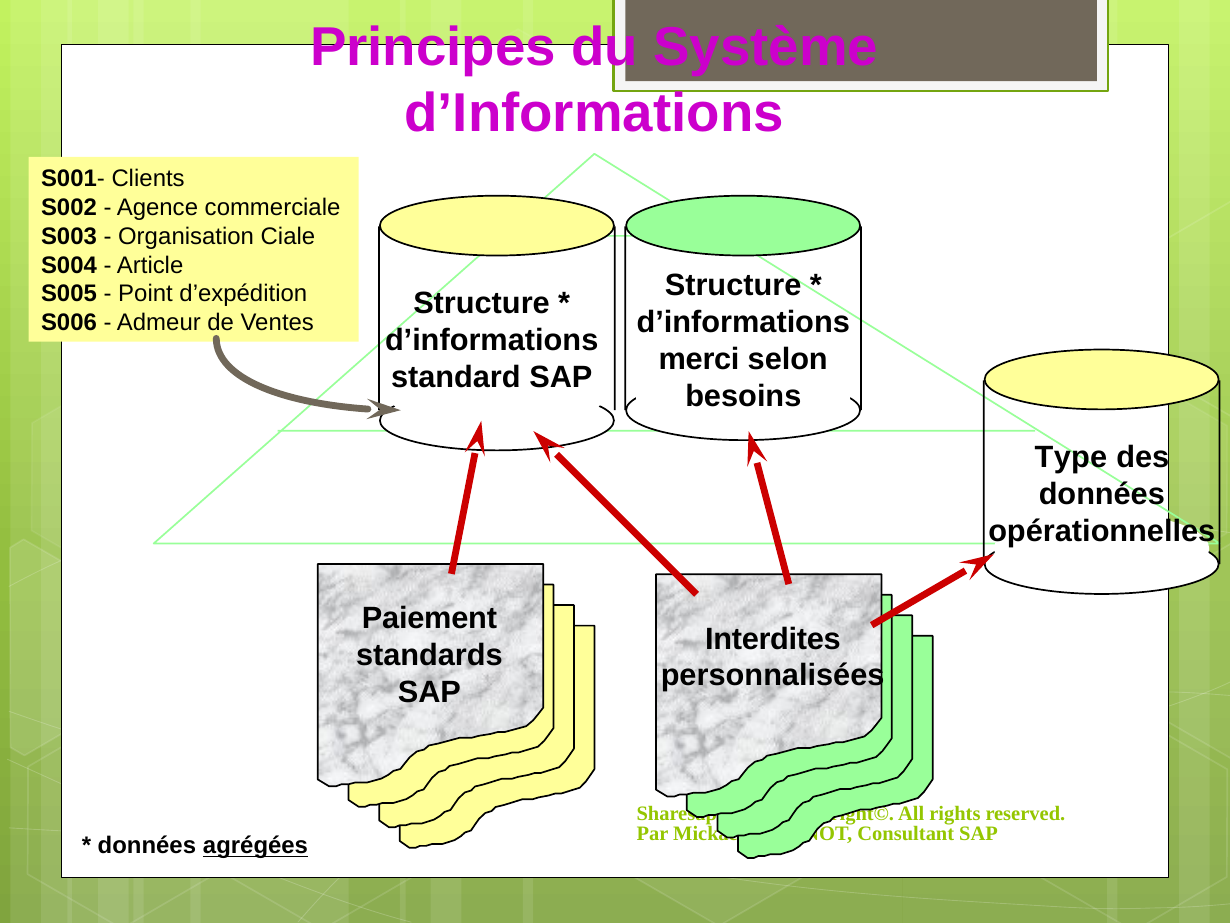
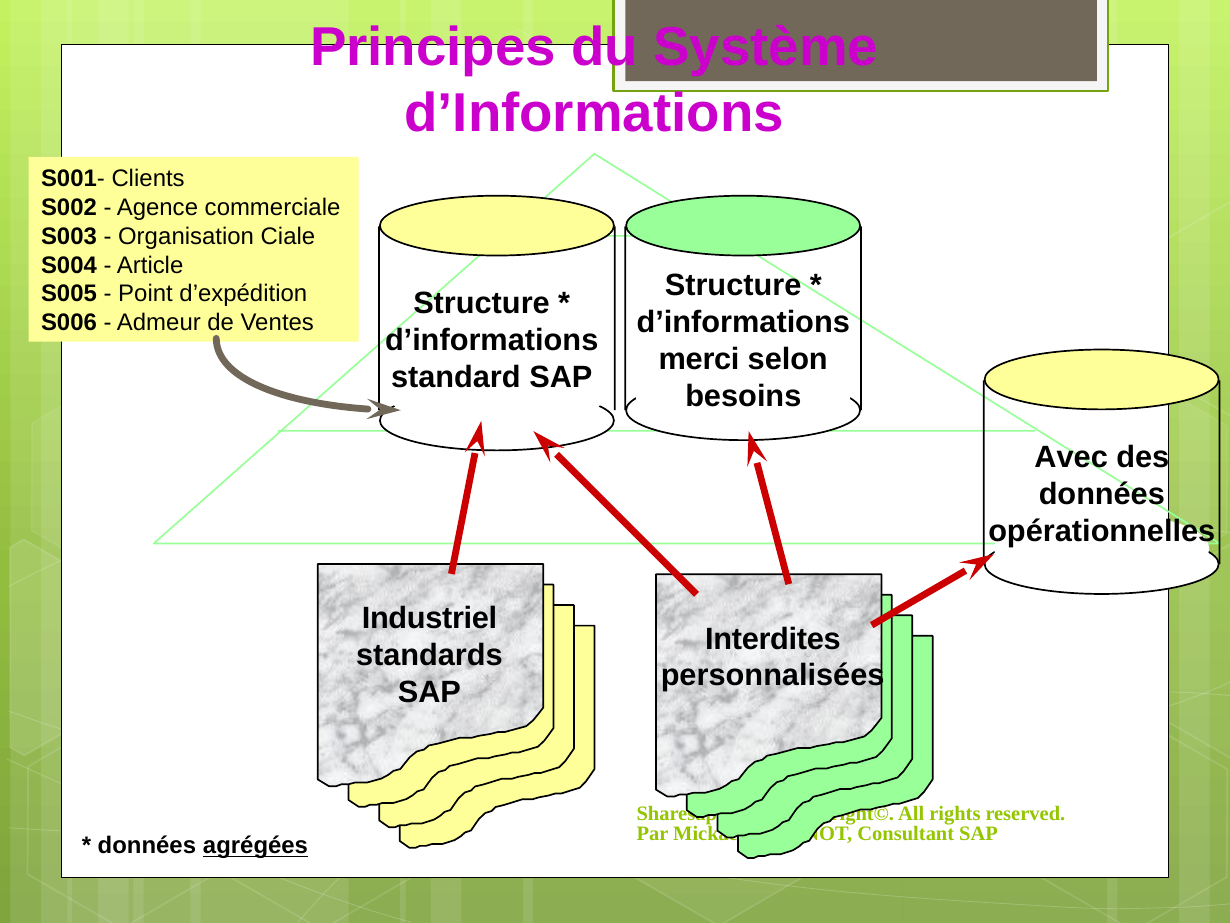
Type: Type -> Avec (1071, 457)
Paiement: Paiement -> Industriel (430, 618)
